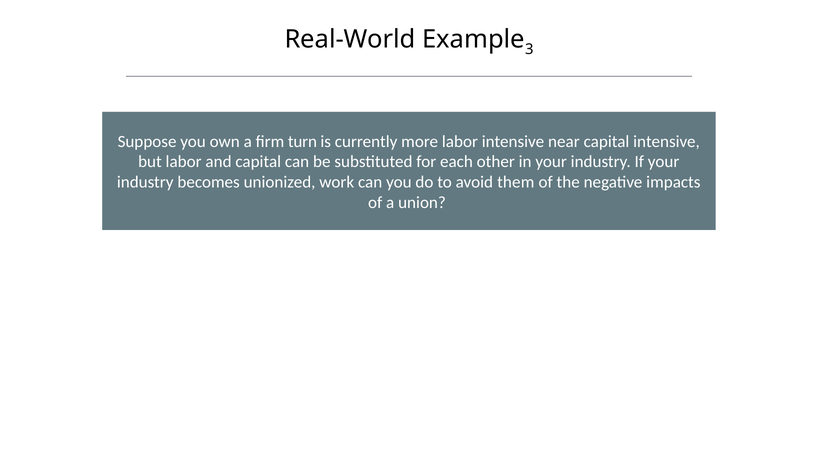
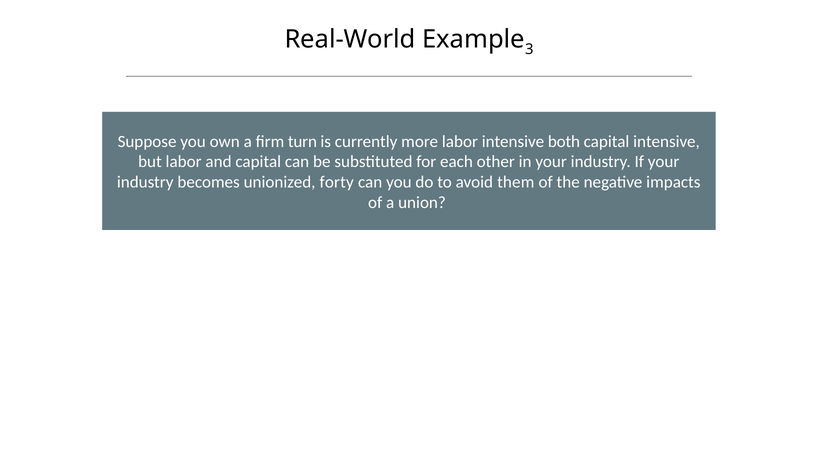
near: near -> both (564, 141)
work: work -> forty (337, 182)
